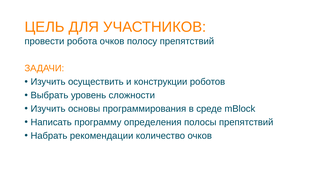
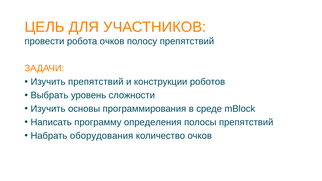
Изучить осуществить: осуществить -> препятствий (96, 82)
рекомендации: рекомендации -> оборудования (102, 136)
